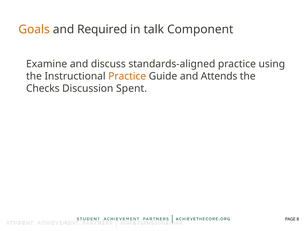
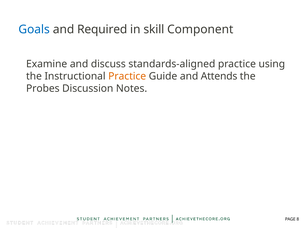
Goals colour: orange -> blue (34, 29)
talk: talk -> skill (154, 29)
Checks: Checks -> Probes (43, 88)
Spent: Spent -> Notes (132, 88)
